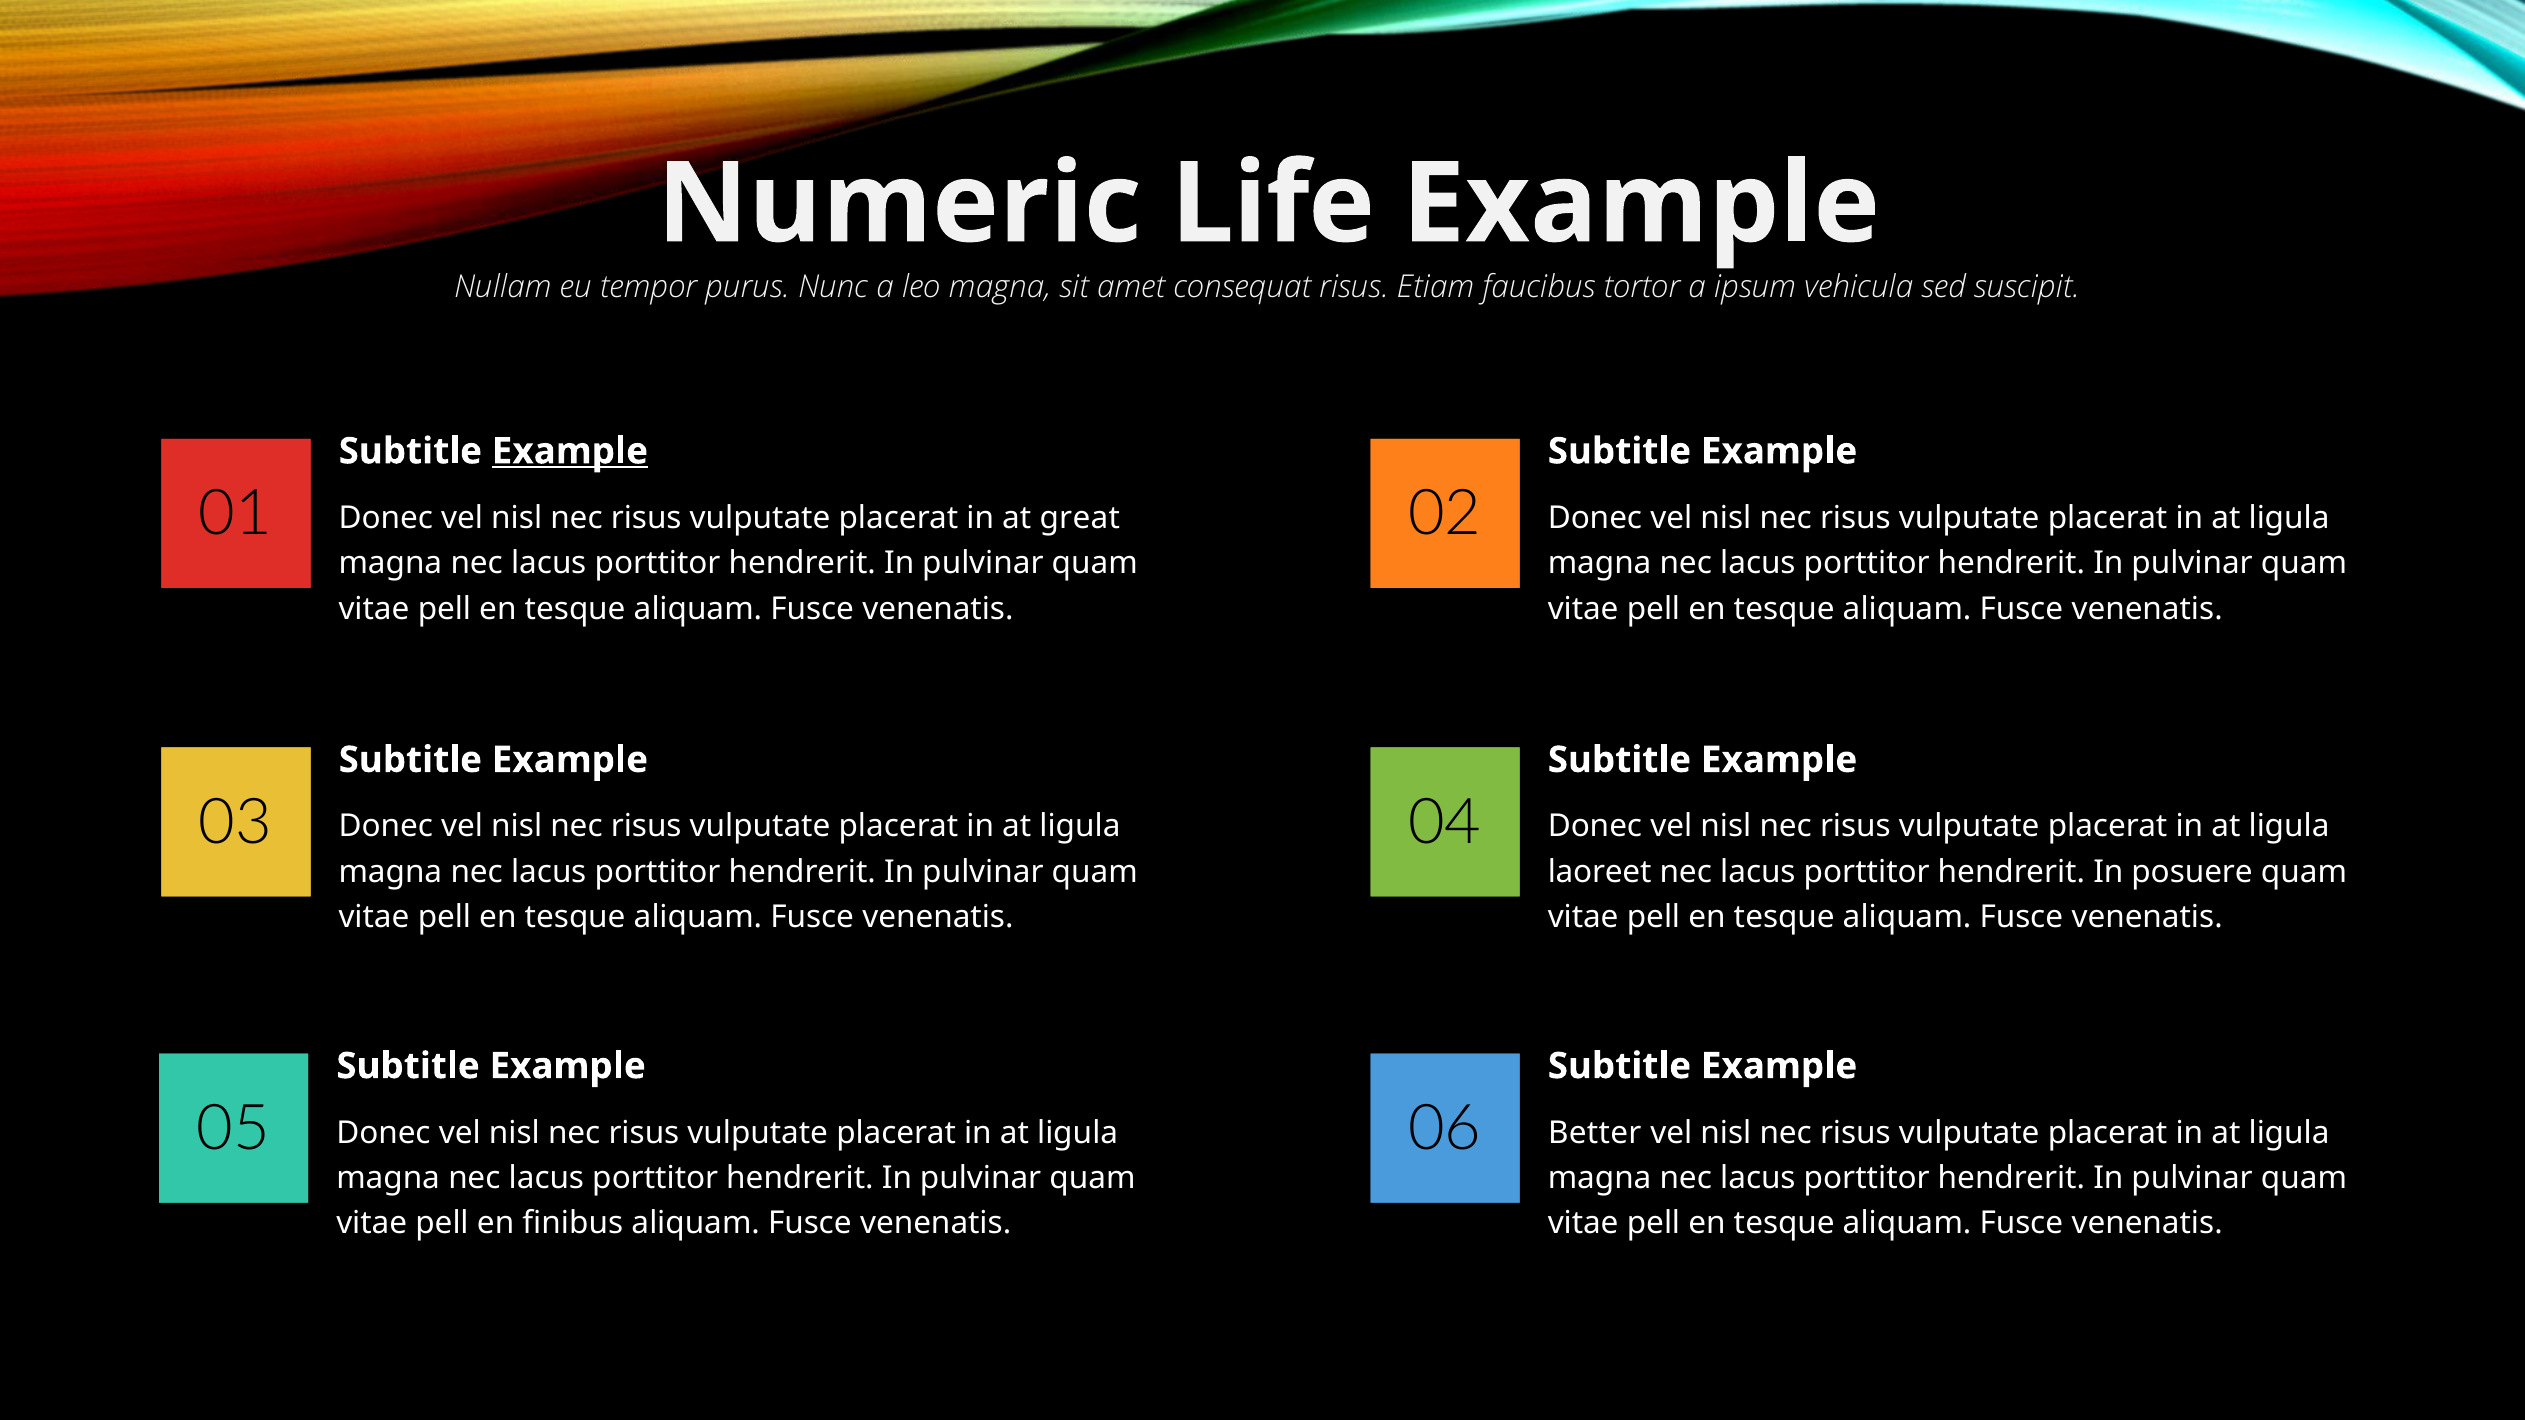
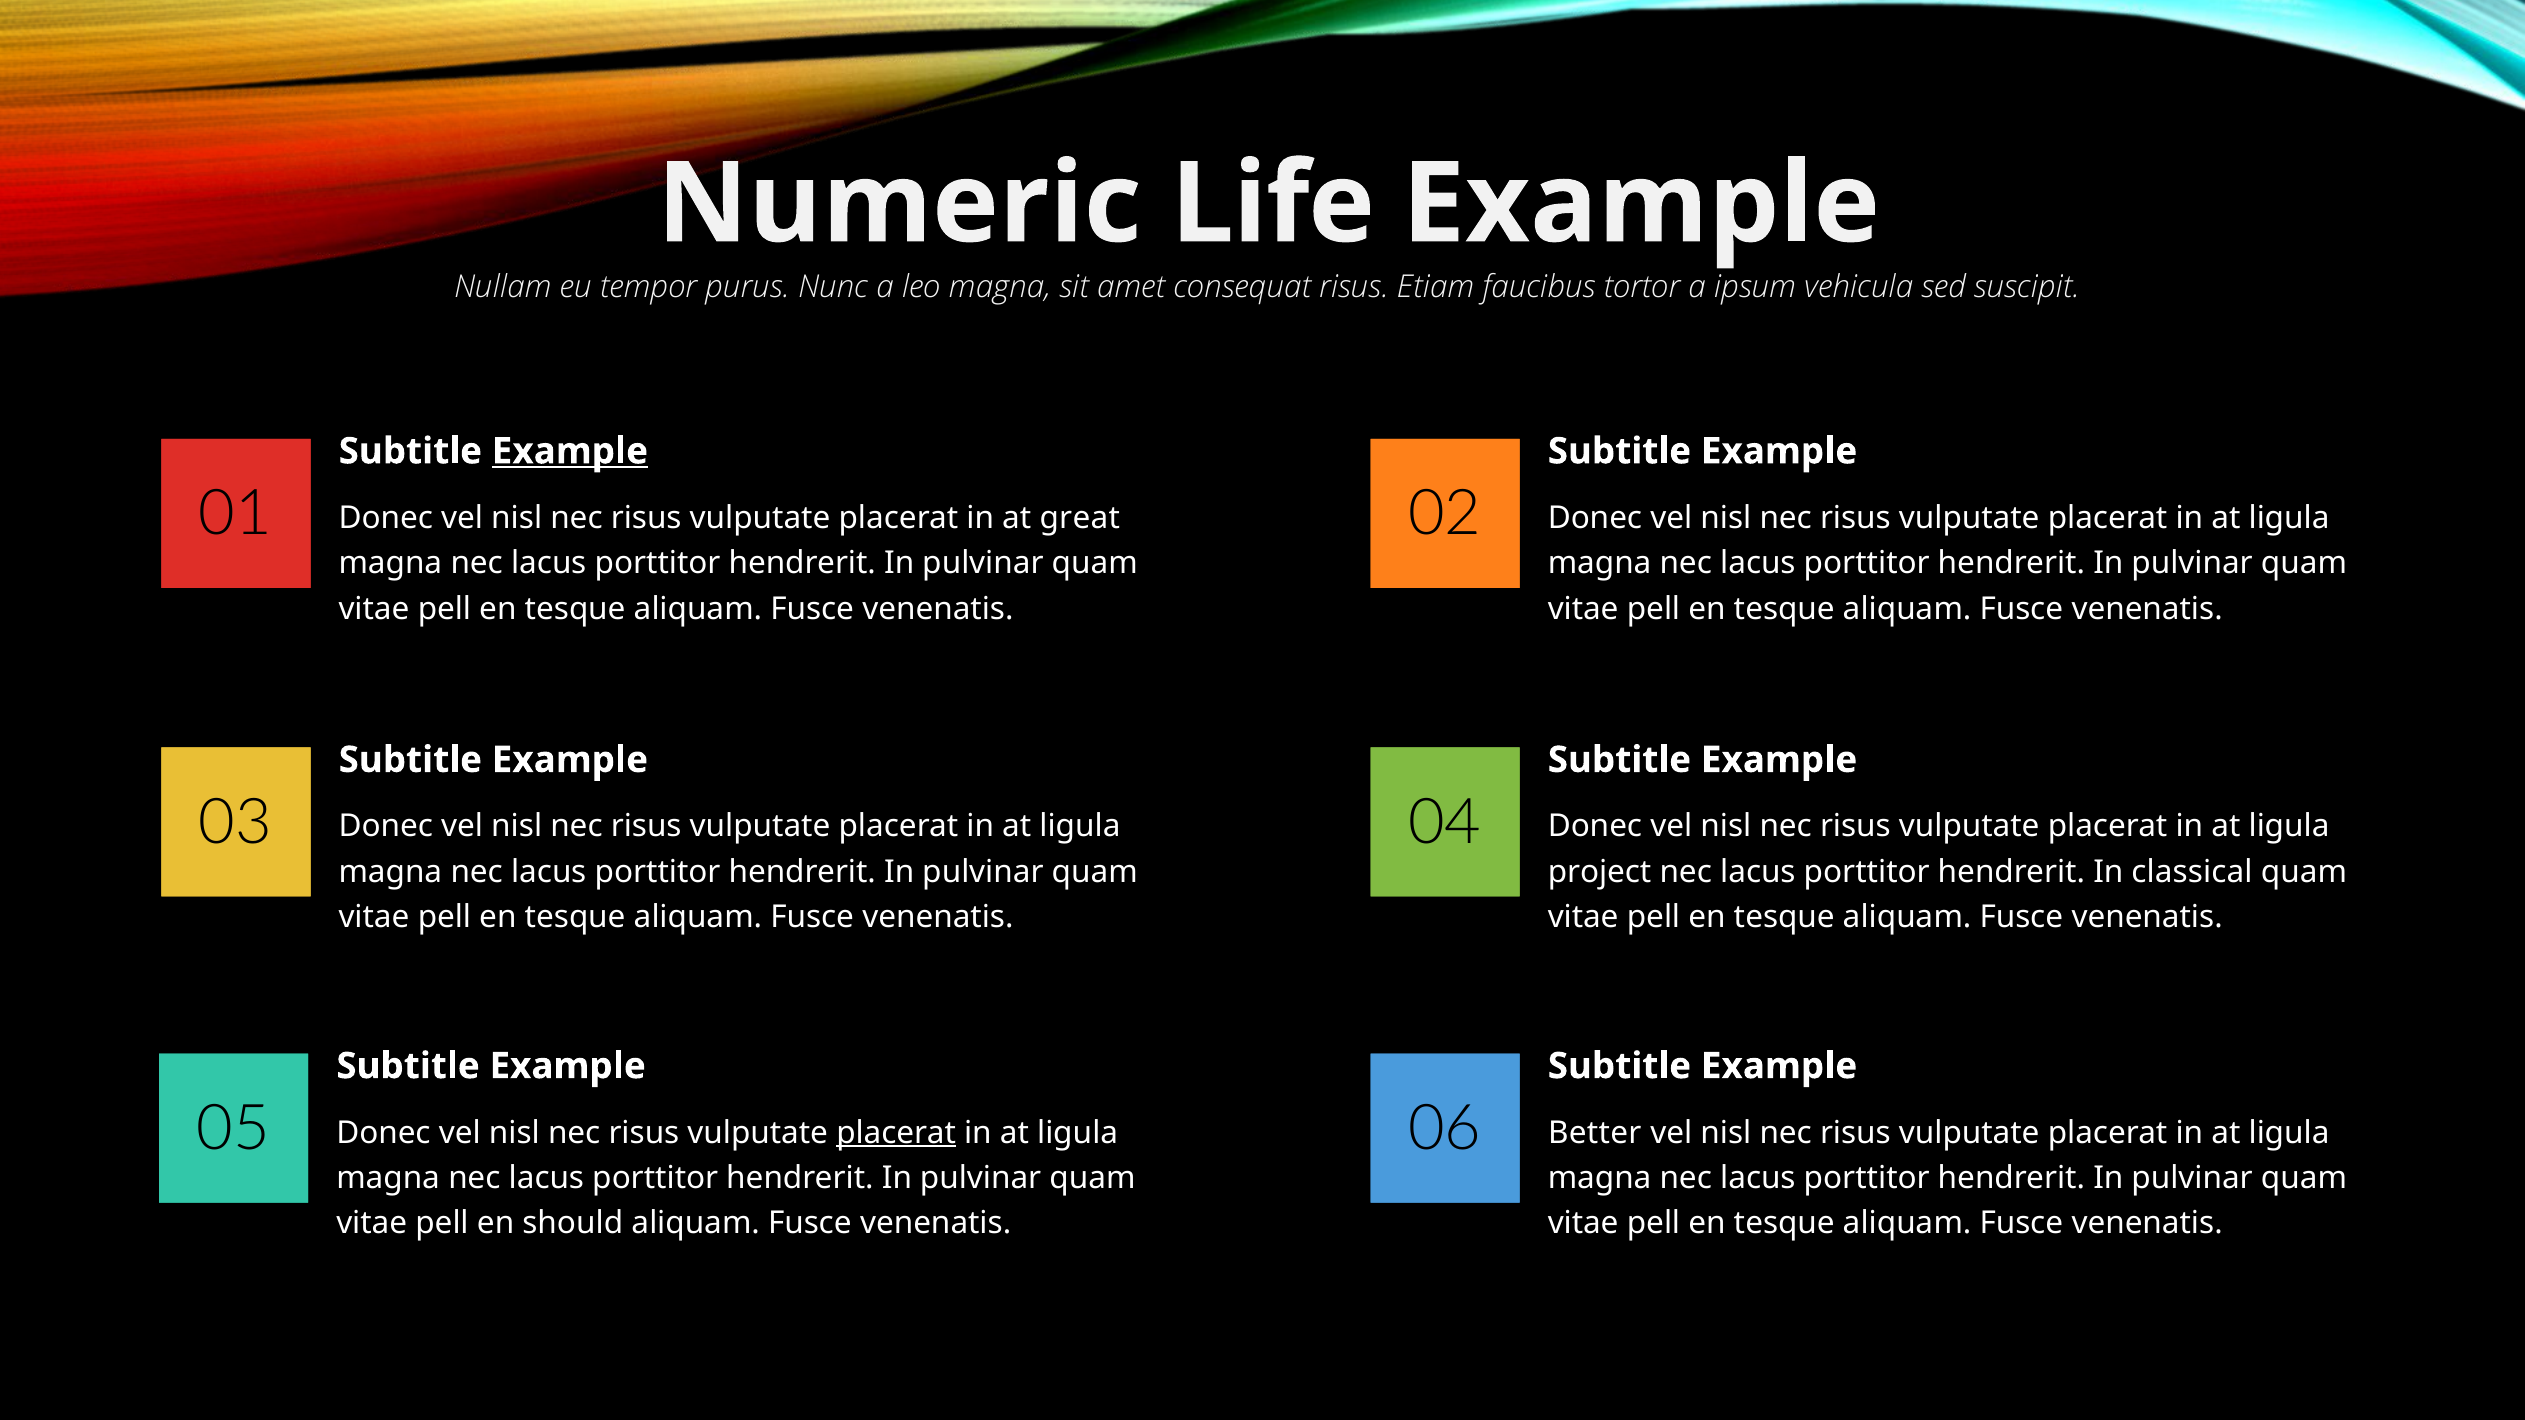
laoreet: laoreet -> project (1600, 872)
posuere: posuere -> classical (2192, 872)
placerat underline: none -> present (896, 1133)
finibus: finibus -> should (573, 1224)
